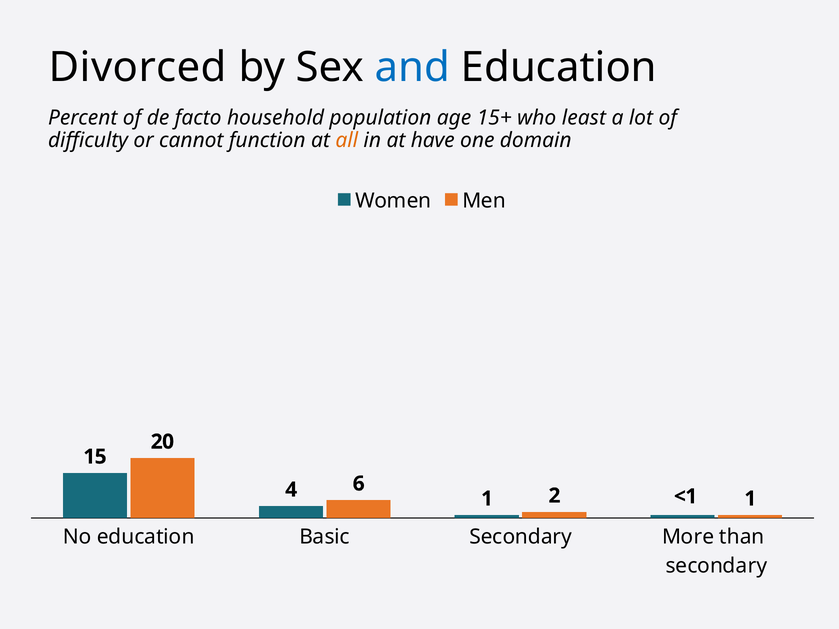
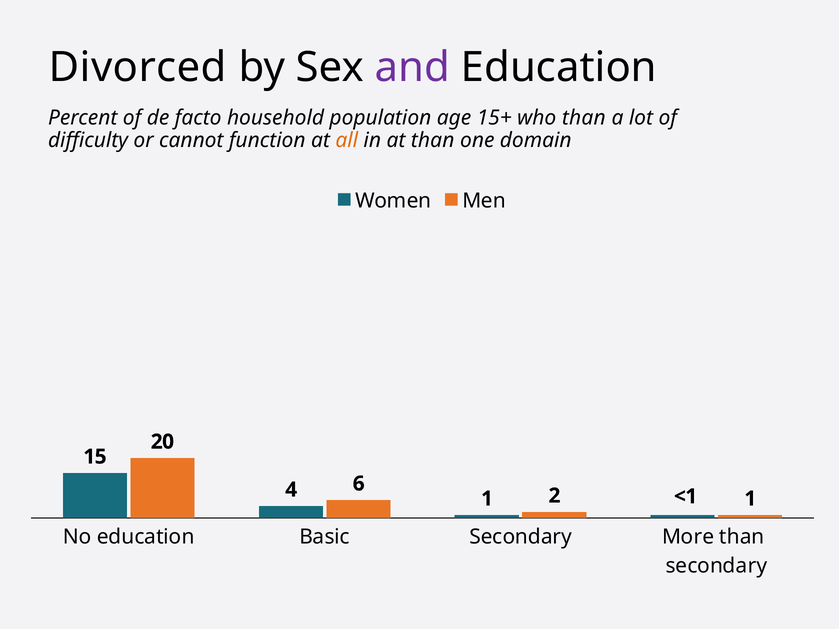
and colour: blue -> purple (412, 68)
who least: least -> than (584, 118)
at have: have -> than (433, 140)
